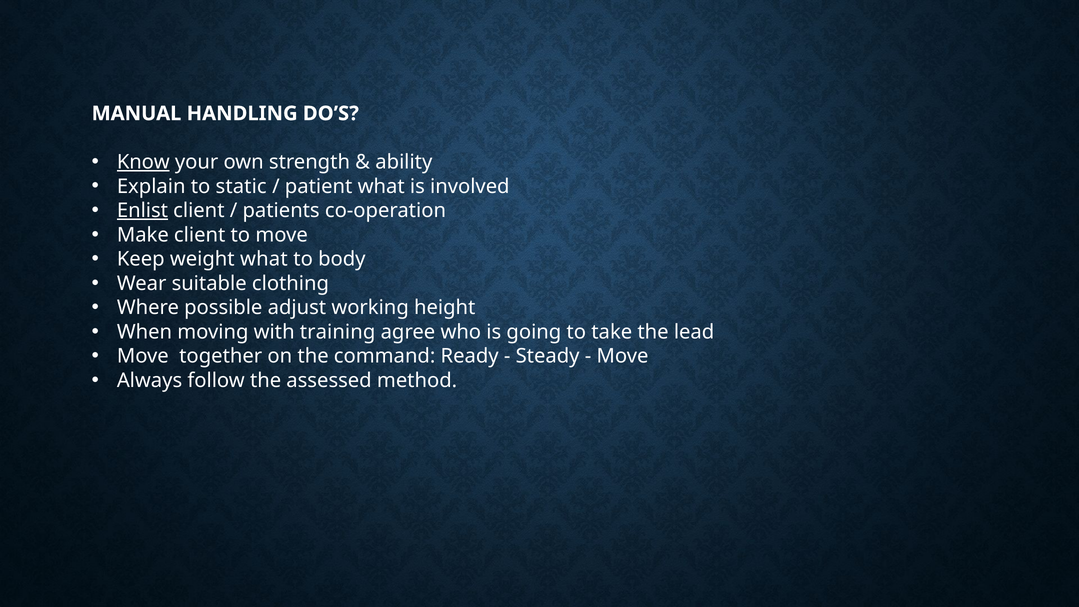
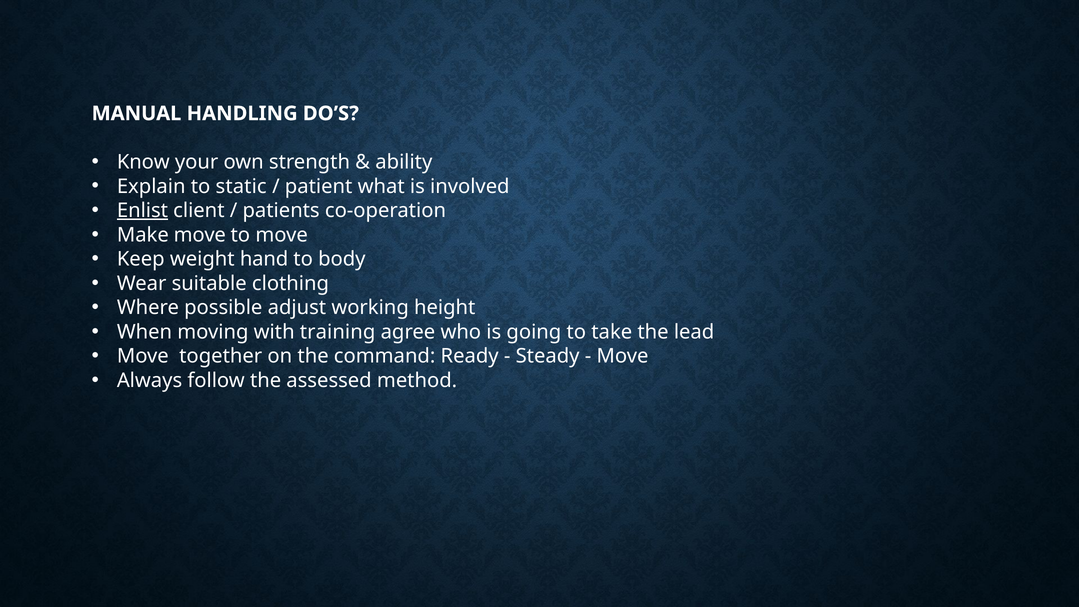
Know underline: present -> none (143, 162)
Make client: client -> move (200, 235)
weight what: what -> hand (264, 259)
